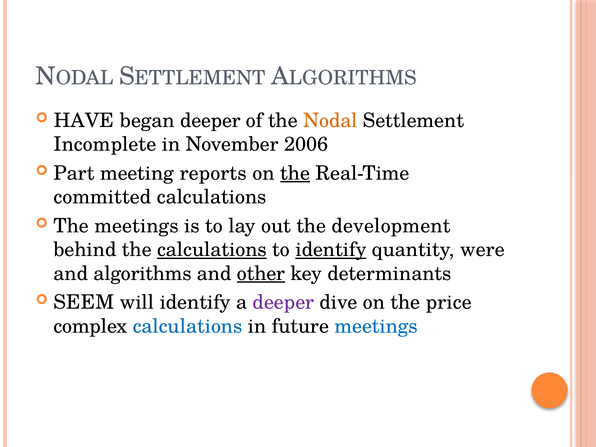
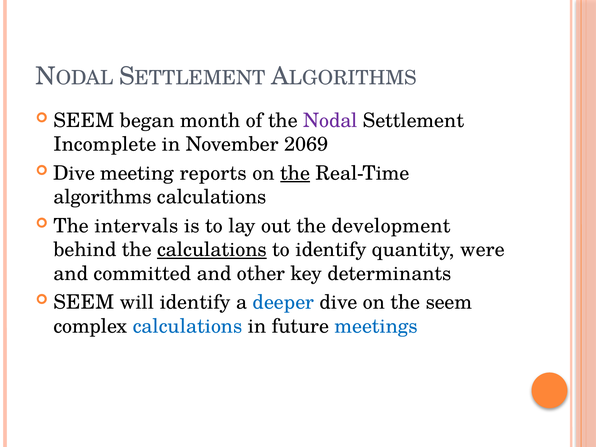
HAVE: HAVE -> SEEM (84, 121)
began deeper: deeper -> month (210, 121)
Nodal colour: orange -> purple (330, 121)
2006: 2006 -> 2069 (306, 144)
Part: Part -> Dive (74, 173)
committed: committed -> algorithms (103, 197)
The meetings: meetings -> intervals (136, 226)
identify underline: present -> none (331, 250)
algorithms: algorithms -> committed (142, 274)
other underline: present -> none (261, 274)
deeper colour: purple -> blue (283, 302)
the price: price -> seem (449, 302)
